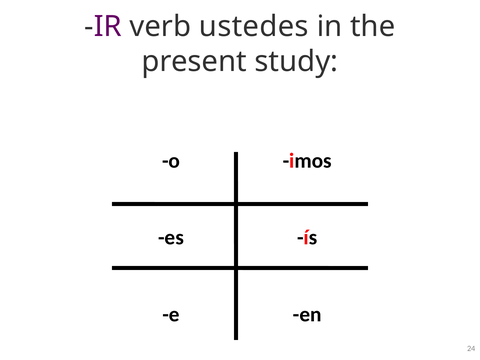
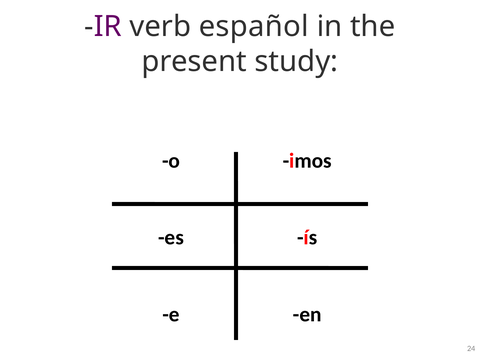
ustedes: ustedes -> español (254, 26)
